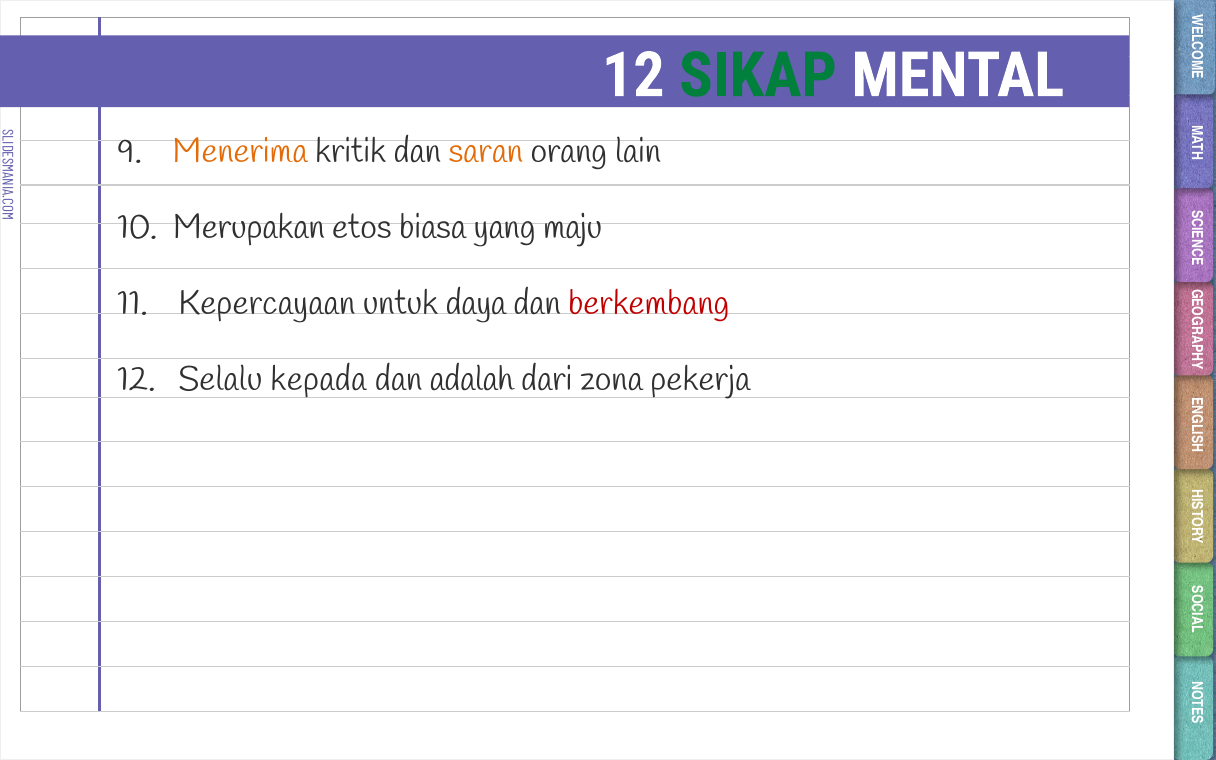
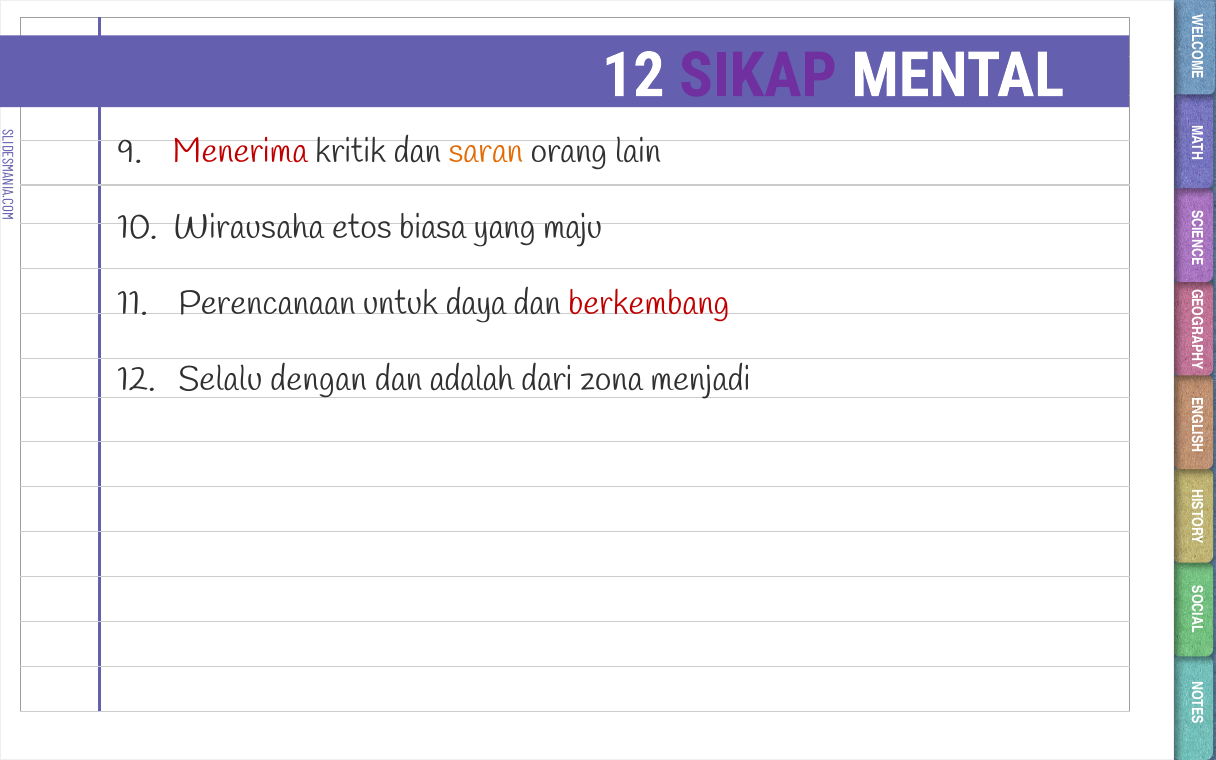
SIKAP colour: green -> purple (758, 75)
Menerima colour: orange -> red (240, 151)
Merupakan: Merupakan -> Wirausaha (249, 227)
Kepercayaan: Kepercayaan -> Perencanaan (267, 303)
kepada: kepada -> dengan (318, 379)
pekerja: pekerja -> menjadi (700, 379)
